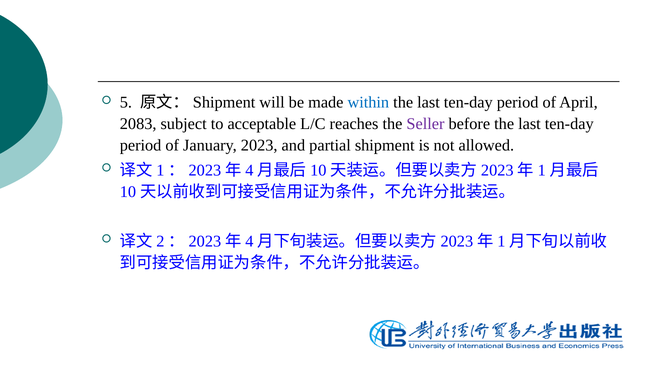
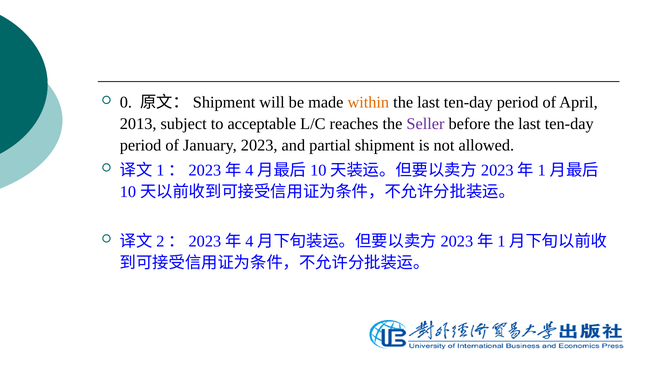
5: 5 -> 0 (126, 102)
within colour: blue -> orange (368, 102)
2083: 2083 -> 2013 (138, 124)
